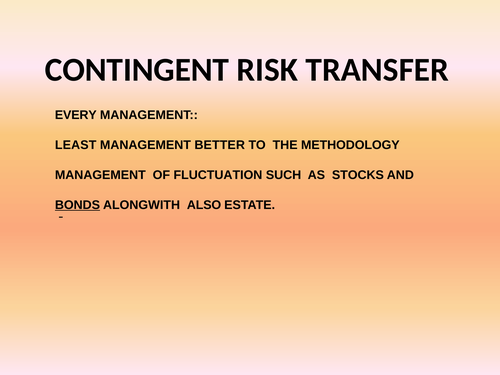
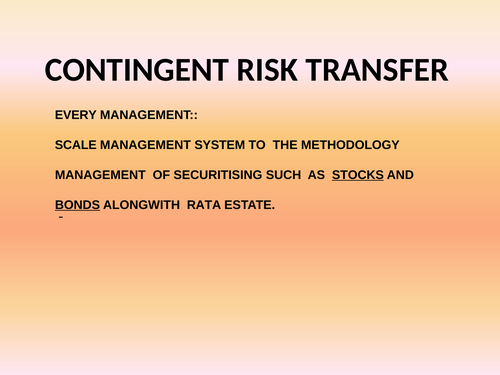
LEAST: LEAST -> SCALE (76, 145)
BETTER: BETTER -> SYSTEM (220, 145)
FLUCTUATION: FLUCTUATION -> SECURITISING (218, 175)
STOCKS underline: none -> present (358, 175)
ALSO: ALSO -> RATA (204, 205)
